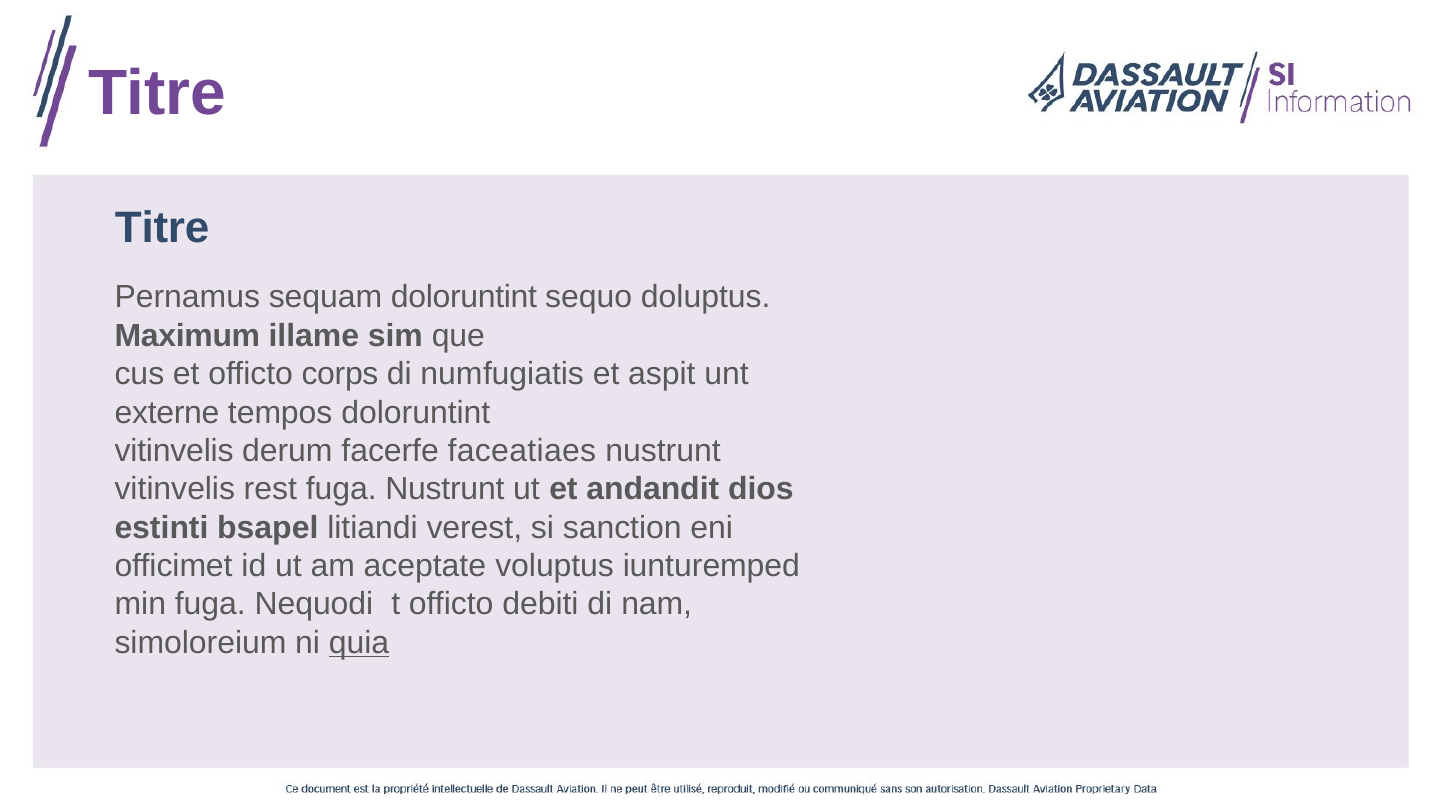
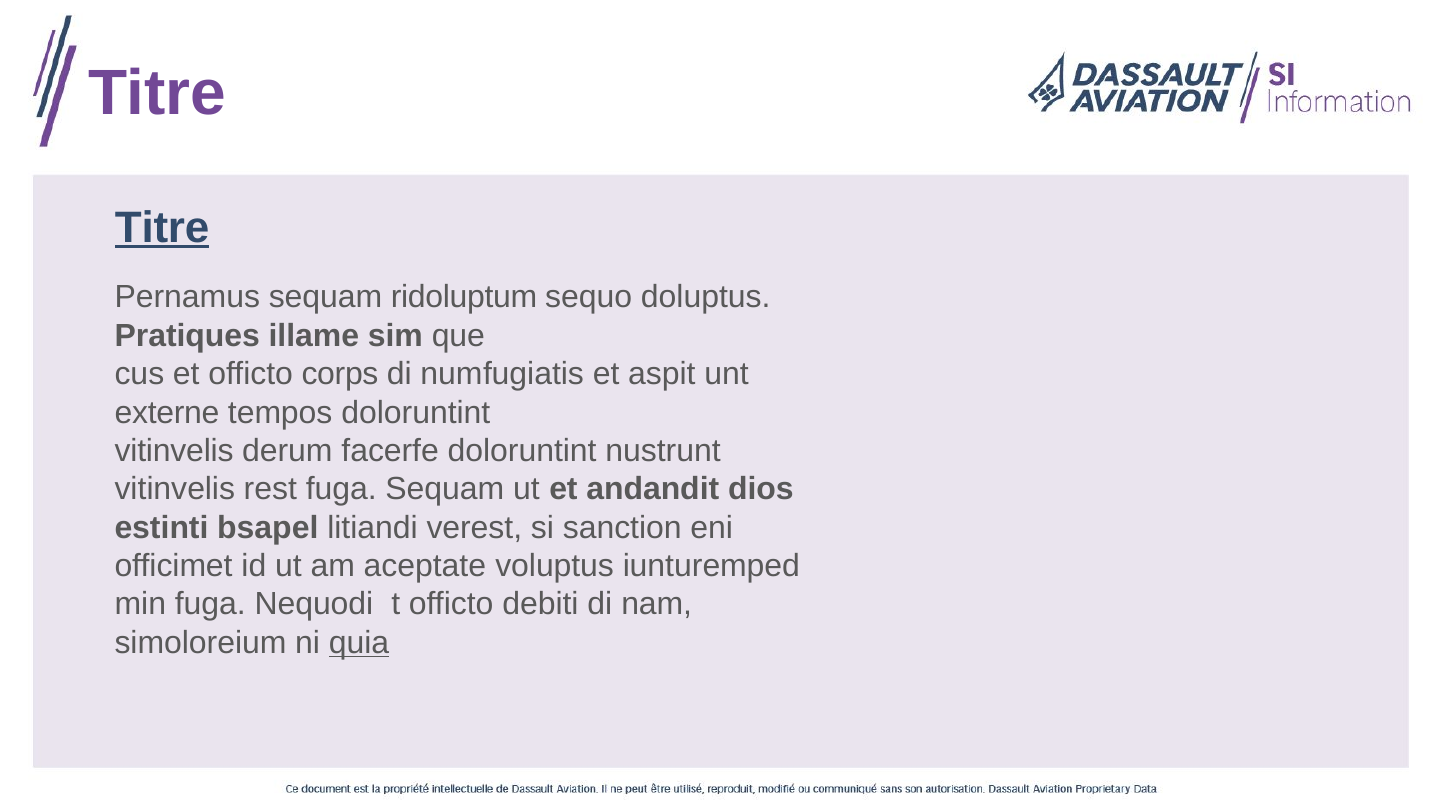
Titre underline: none -> present (162, 228)
sequam doloruntint: doloruntint -> ridoluptum (464, 297)
Maximum: Maximum -> Pratiques (187, 336)
facerfe faceatiaes: faceatiaes -> doloruntint (522, 451)
fuga Nustrunt: Nustrunt -> Sequam (445, 489)
